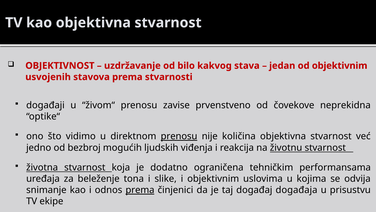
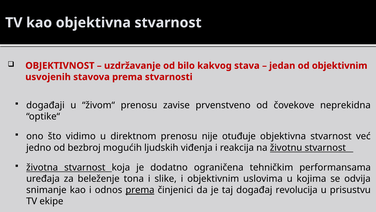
prenosu underline: present -> none (179, 136)
količina: količina -> otuđuje (239, 136)
događaja: događaja -> revolucija (297, 190)
